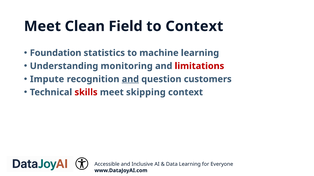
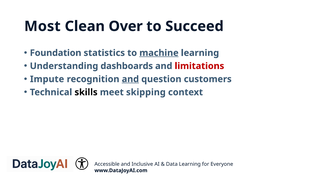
Meet: Meet -> Most (42, 26)
Field: Field -> Over (126, 26)
to Context: Context -> Succeed (194, 26)
machine underline: none -> present (159, 53)
monitoring: monitoring -> dashboards (127, 66)
skills colour: red -> black (86, 93)
